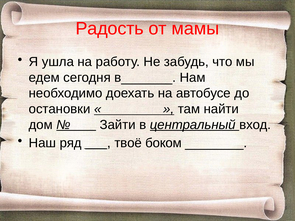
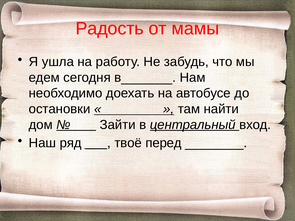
боком: боком -> перед (164, 143)
